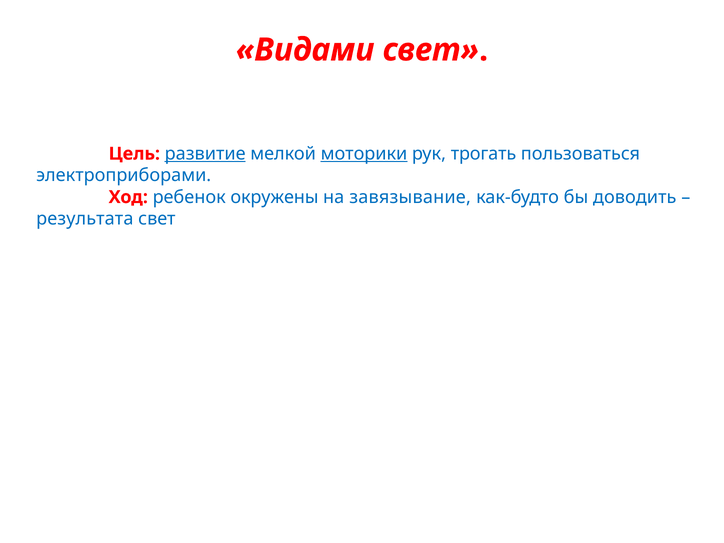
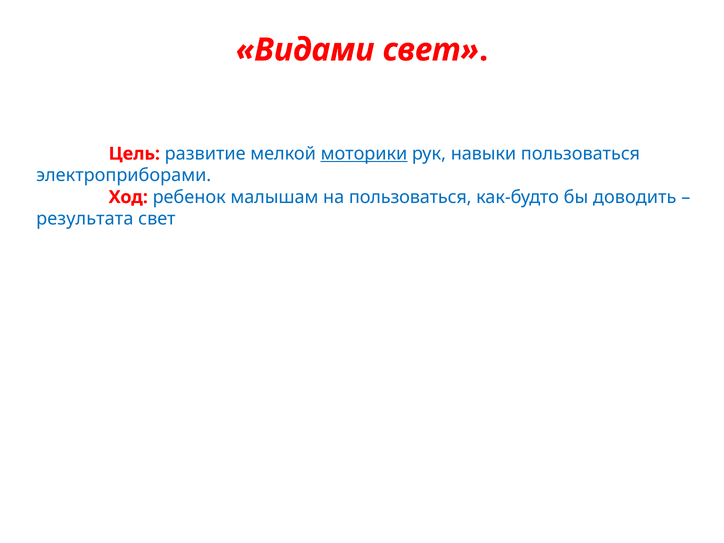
развитие underline: present -> none (205, 154)
трогать: трогать -> навыки (483, 154)
окружены: окружены -> малышам (274, 197)
на завязывание: завязывание -> пользоваться (410, 197)
